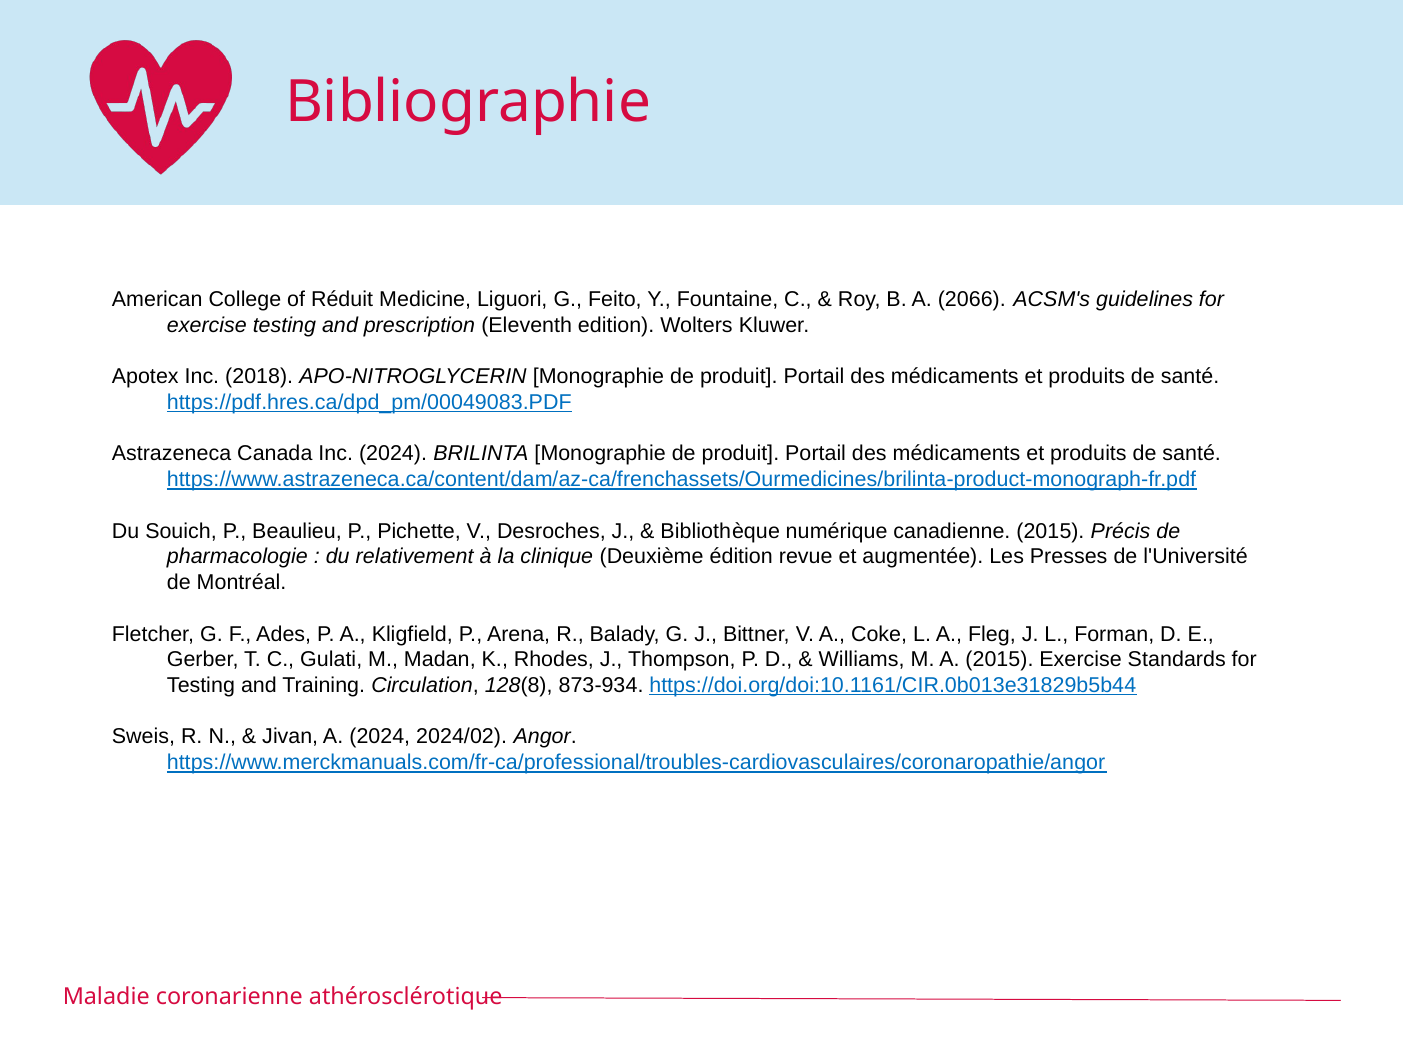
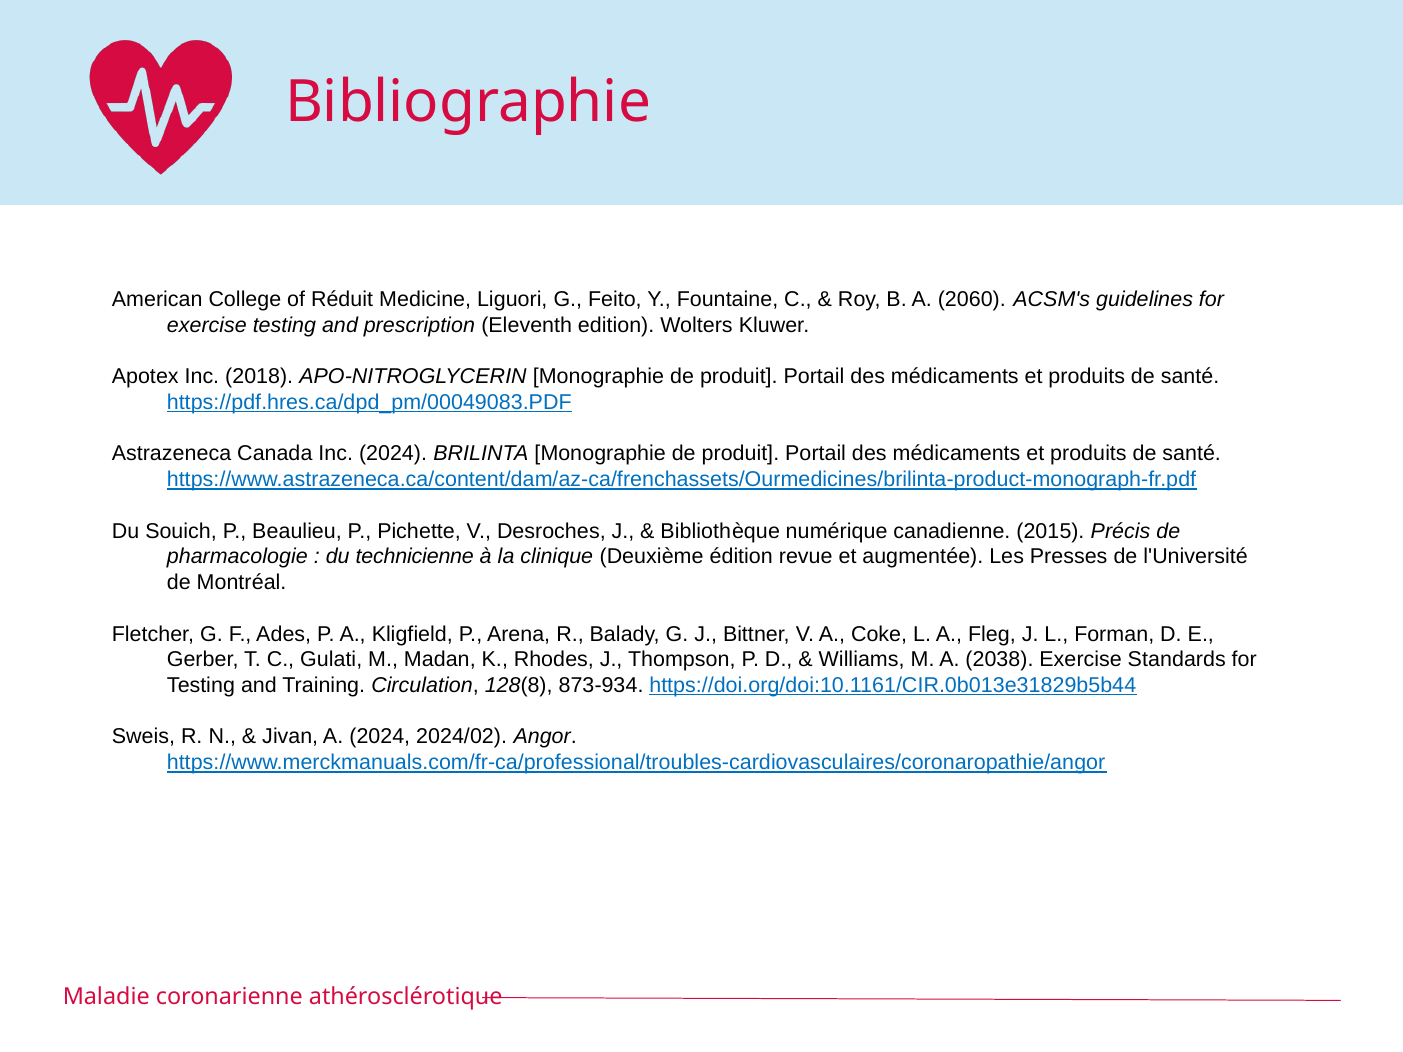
2066: 2066 -> 2060 (972, 299)
relativement: relativement -> technicienne (415, 557)
A 2015: 2015 -> 2038 (999, 660)
